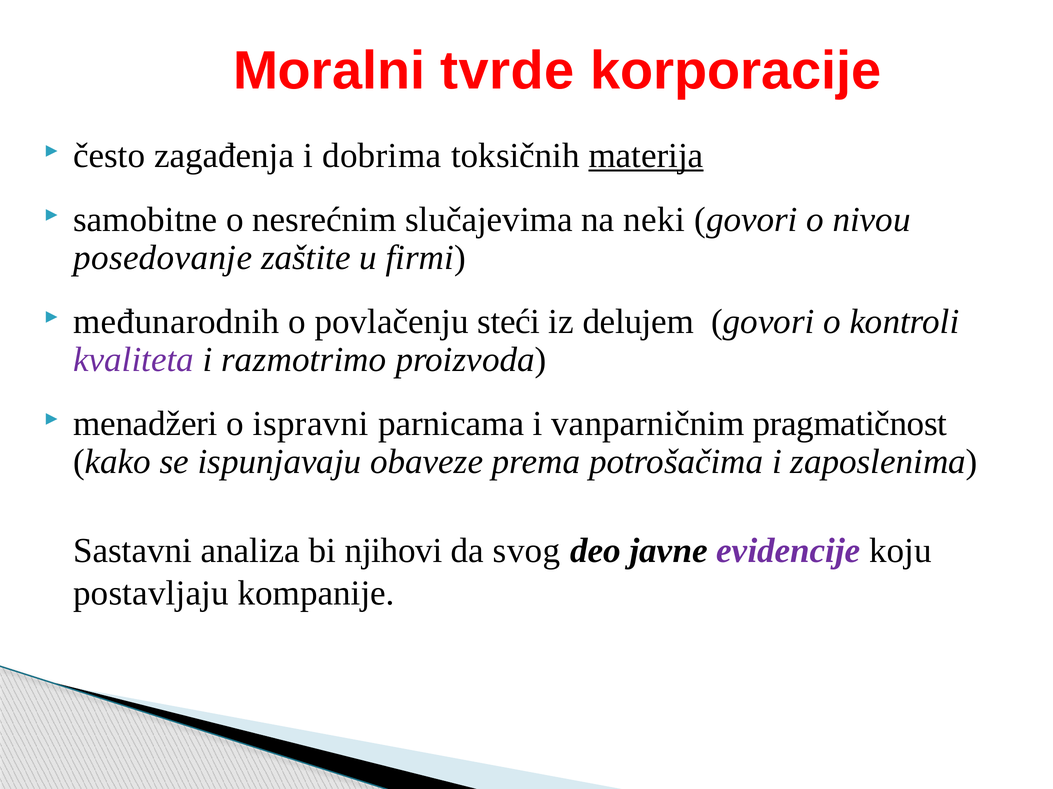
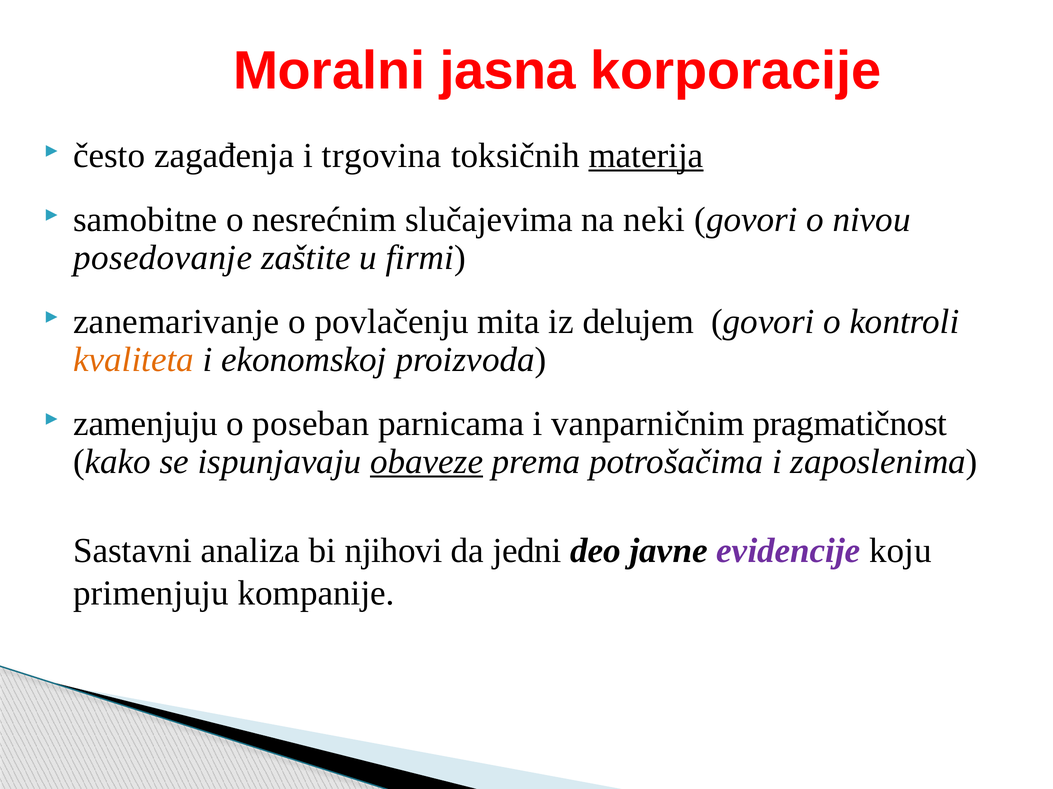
tvrde: tvrde -> jasna (508, 71)
dobrima: dobrima -> trgovina (382, 156)
međunarodnih: međunarodnih -> zanemarivanje (176, 322)
steći: steći -> mita (509, 322)
kvaliteta colour: purple -> orange (134, 360)
razmotrimo: razmotrimo -> ekonomskoj (304, 360)
menadžeri: menadžeri -> zamenjuju (145, 424)
ispravni: ispravni -> poseban (311, 424)
obaveze underline: none -> present (427, 462)
svog: svog -> jedni (527, 551)
postavljaju: postavljaju -> primenjuju (151, 594)
